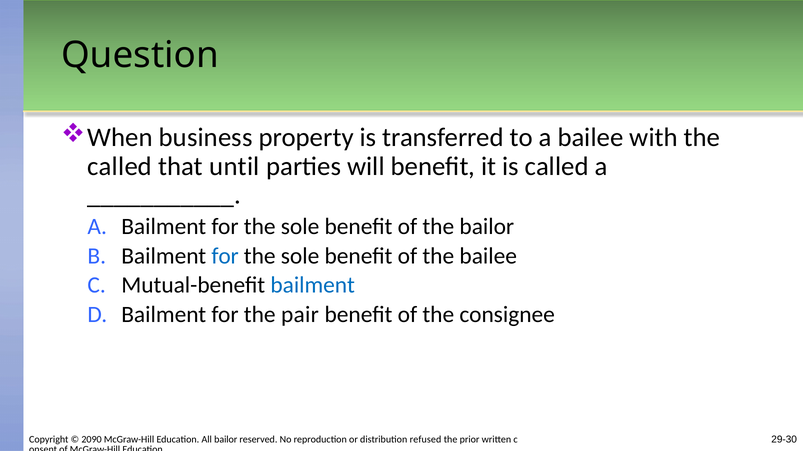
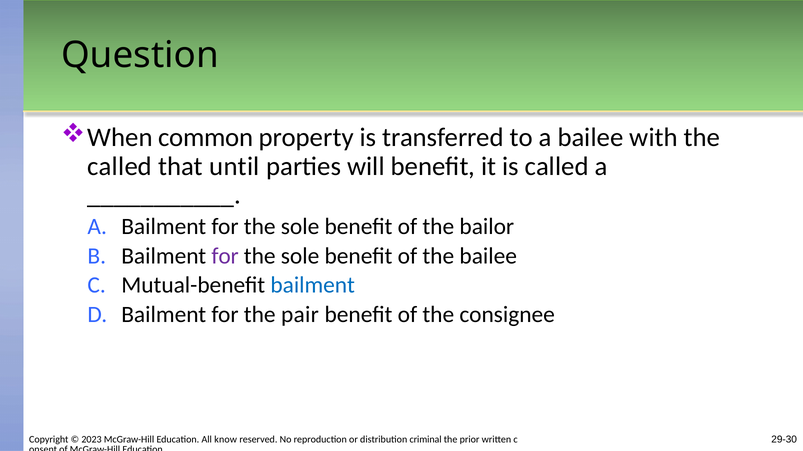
business: business -> common (206, 138)
for colour: blue -> purple (225, 256)
2090: 2090 -> 2023 (92, 440)
All bailor: bailor -> know (226, 440)
refused: refused -> criminal (426, 440)
